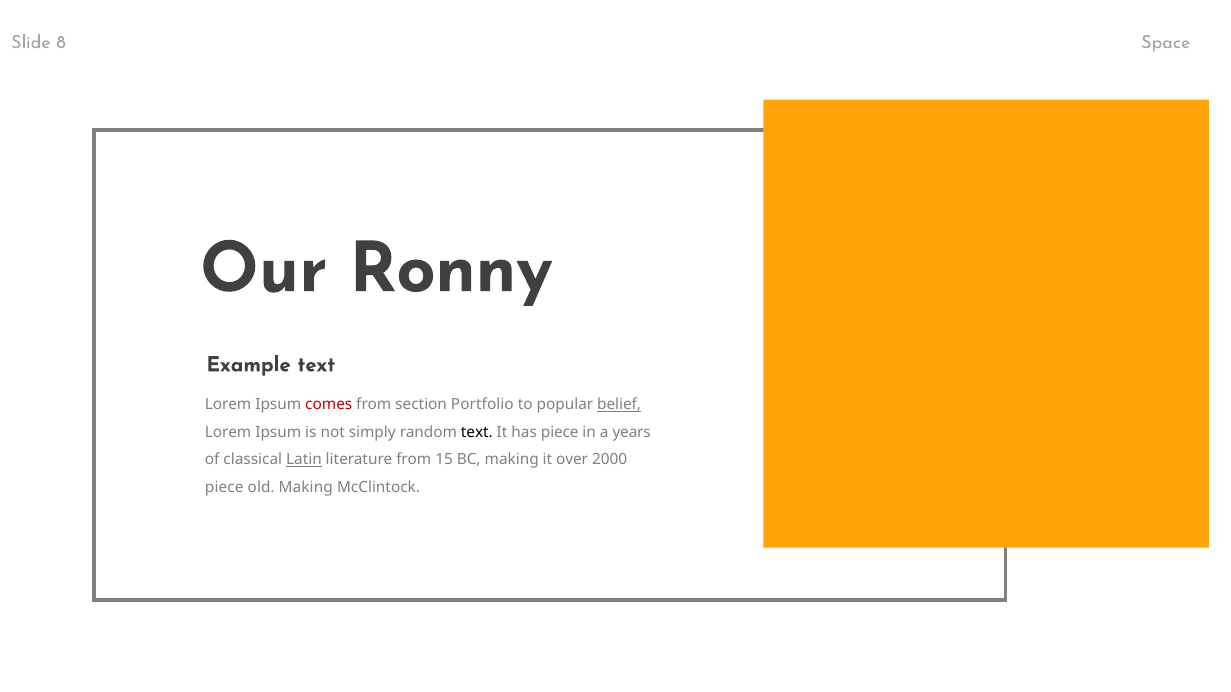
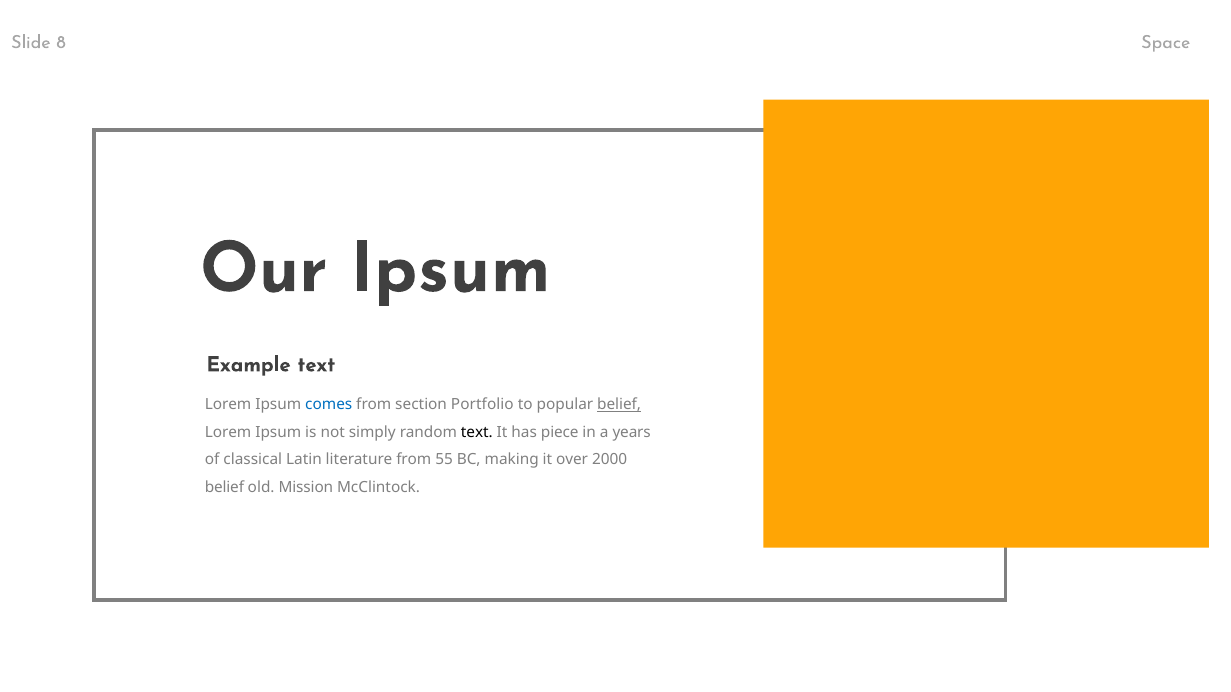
Our Ronny: Ronny -> Ipsum (450, 269)
comes colour: red -> blue (329, 405)
Latin underline: present -> none (304, 460)
15: 15 -> 55 (444, 460)
piece: piece -> belief (224, 488)
old Making: Making -> Mission (306, 488)
